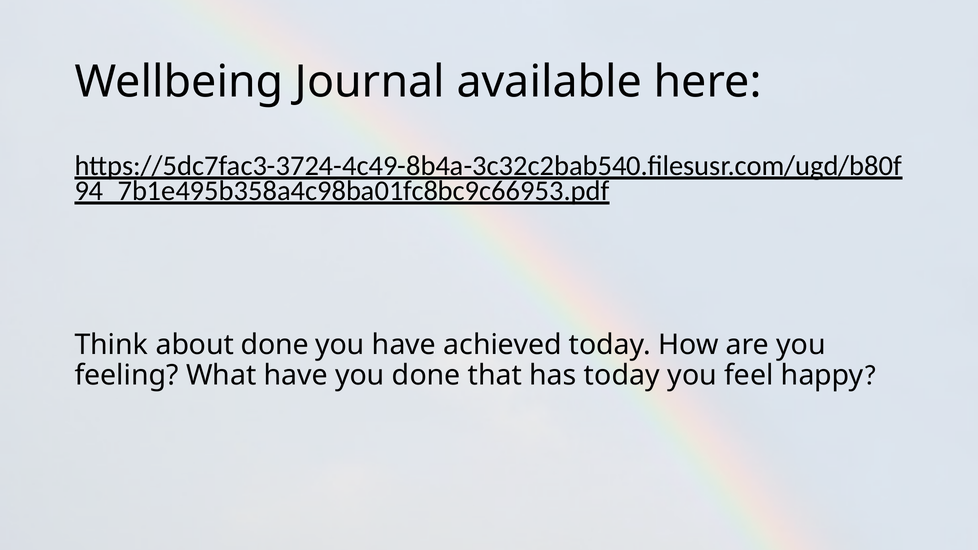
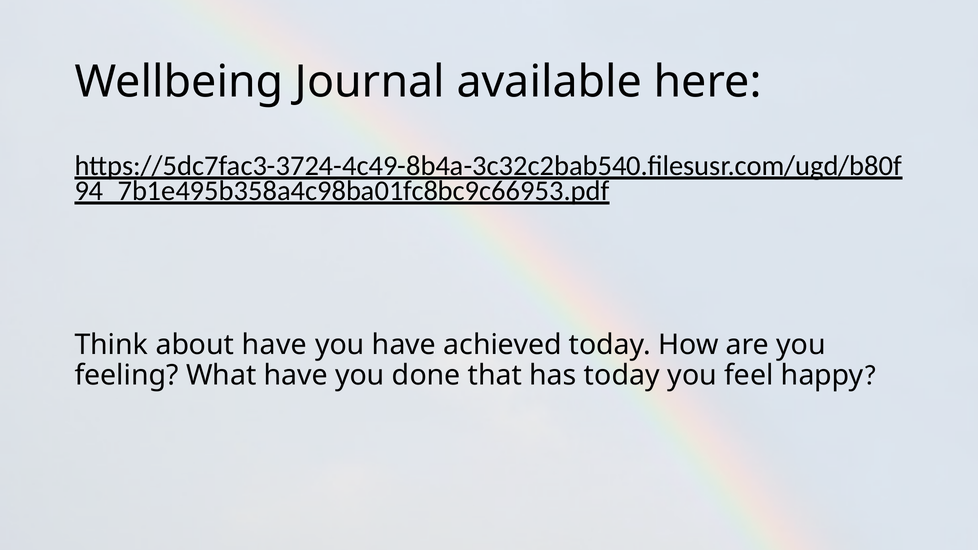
about done: done -> have (275, 345)
